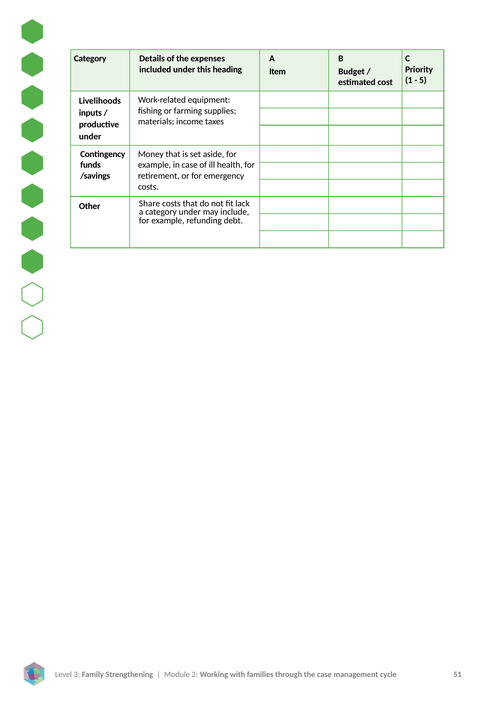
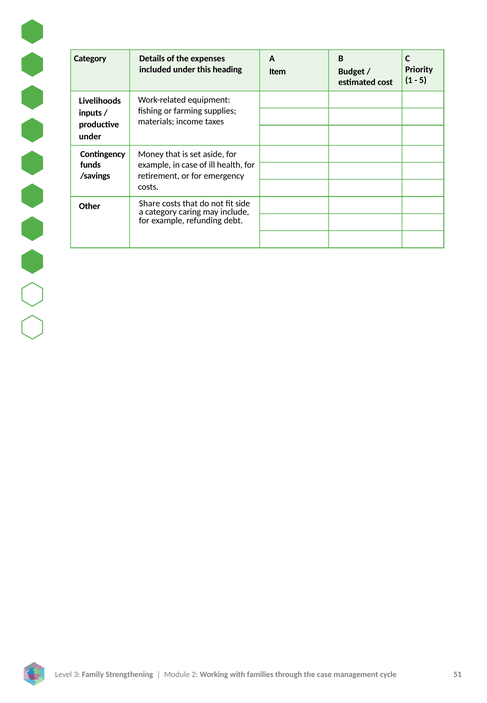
lack: lack -> side (243, 204)
category under: under -> caring (190, 212)
